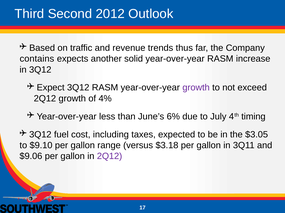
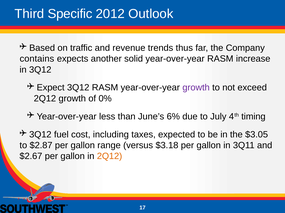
Second: Second -> Specific (70, 14)
4%: 4% -> 0% (105, 99)
$9.10: $9.10 -> $2.87 (41, 146)
$9.06: $9.06 -> $2.67 (31, 157)
2Q12 colour: purple -> orange (110, 157)
